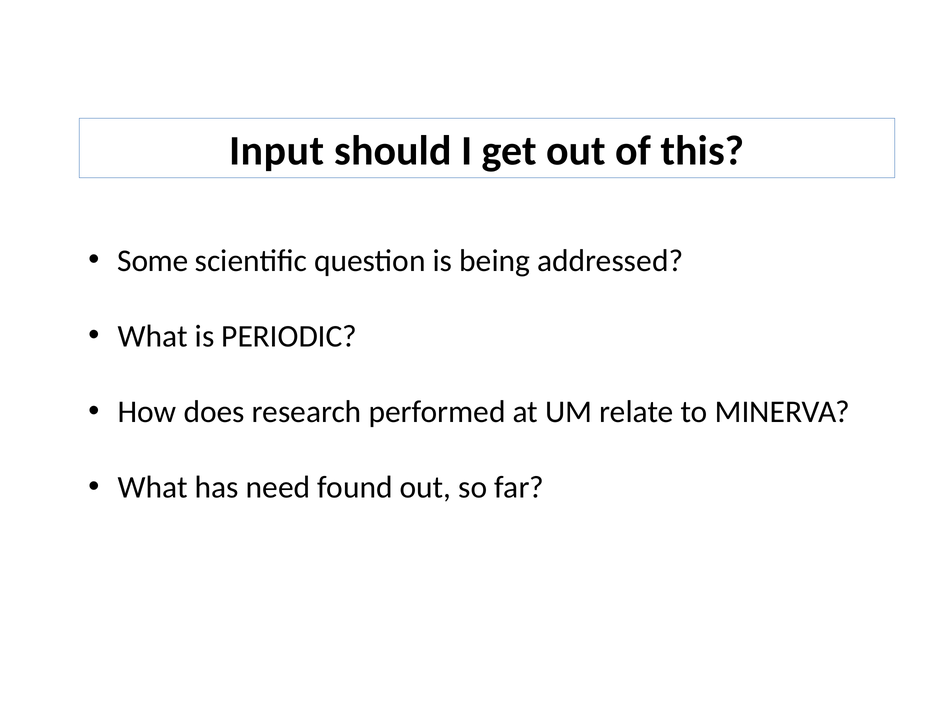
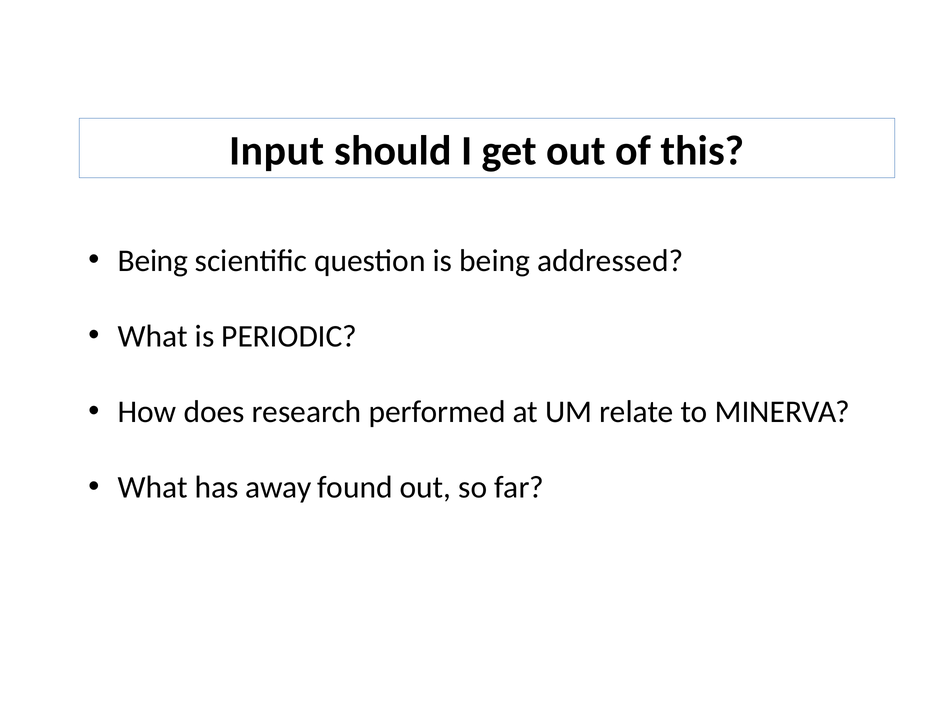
Some: Some -> Being (153, 261)
need: need -> away (278, 487)
